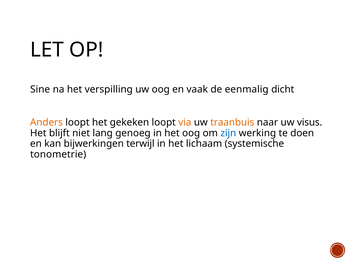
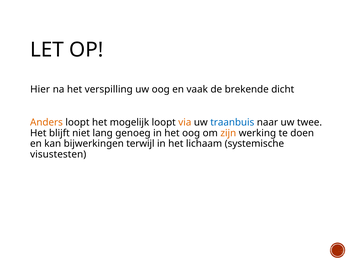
Sine: Sine -> Hier (40, 89)
eenmalig: eenmalig -> brekende (247, 89)
gekeken: gekeken -> mogelijk (129, 122)
traanbuis colour: orange -> blue (232, 122)
visus: visus -> twee (310, 122)
zijn colour: blue -> orange (228, 133)
tonometrie: tonometrie -> visustesten (58, 154)
